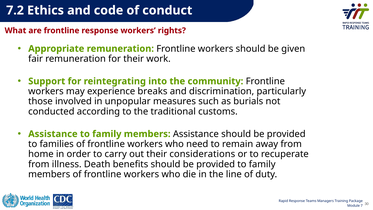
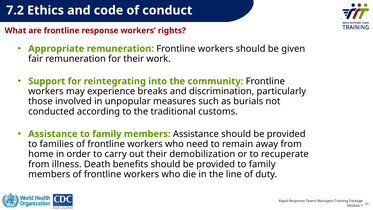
considerations: considerations -> demobilization (202, 154)
